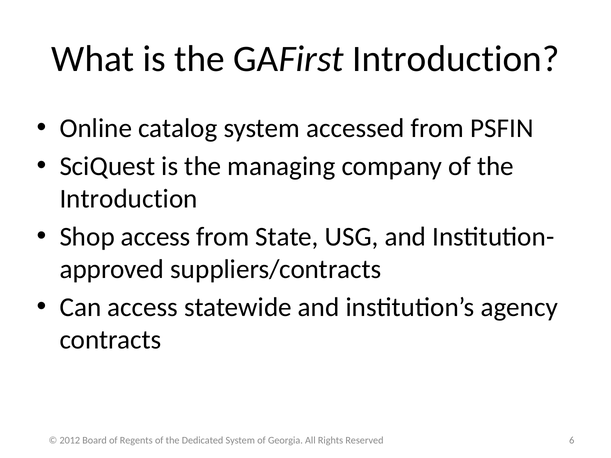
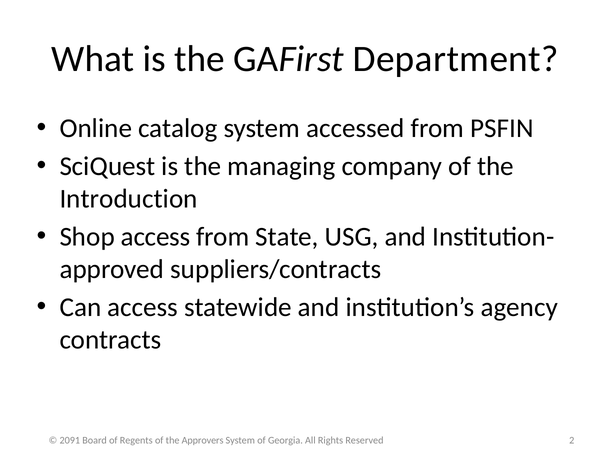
GAFirst Introduction: Introduction -> Department (456, 59)
2012: 2012 -> 2091 (70, 440)
Dedicated: Dedicated -> Approvers (203, 440)
6: 6 -> 2 (572, 440)
